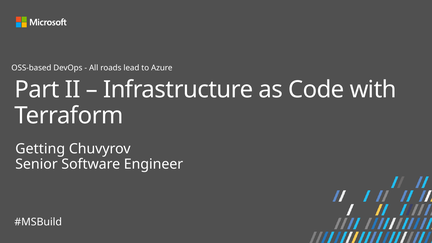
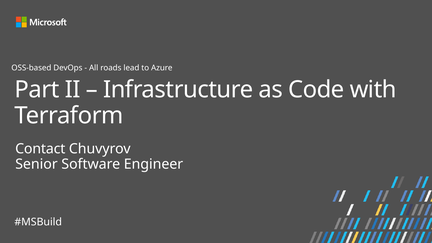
Getting: Getting -> Contact (40, 149)
